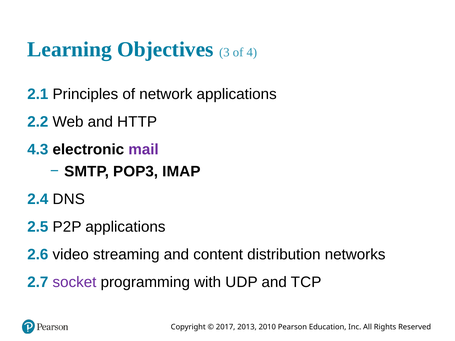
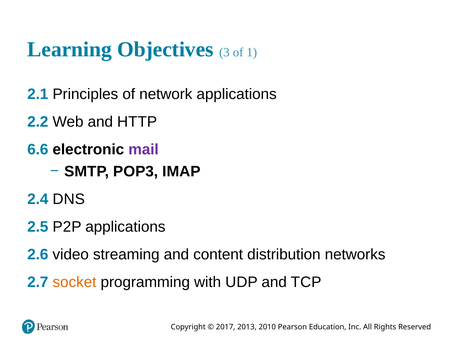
4: 4 -> 1 (252, 52)
4.3: 4.3 -> 6.6 (38, 150)
socket colour: purple -> orange (74, 282)
